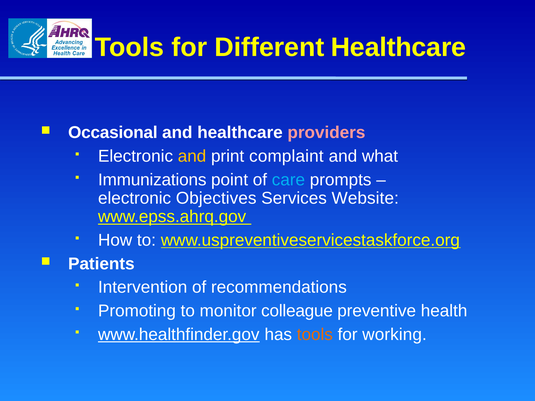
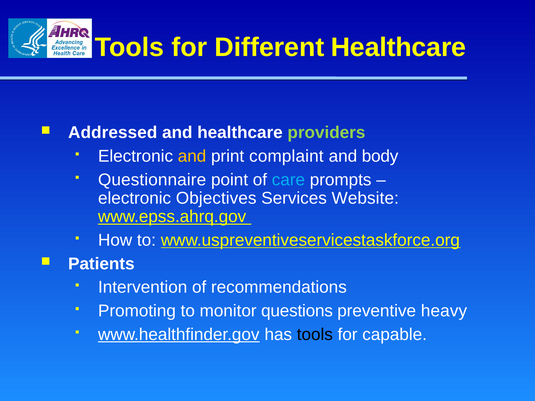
Occasional: Occasional -> Addressed (113, 133)
providers colour: pink -> light green (326, 133)
what: what -> body (380, 156)
Immunizations: Immunizations -> Questionnaire (152, 180)
colleague: colleague -> questions (297, 311)
health: health -> heavy (444, 311)
tools colour: orange -> black (315, 335)
working: working -> capable (395, 335)
